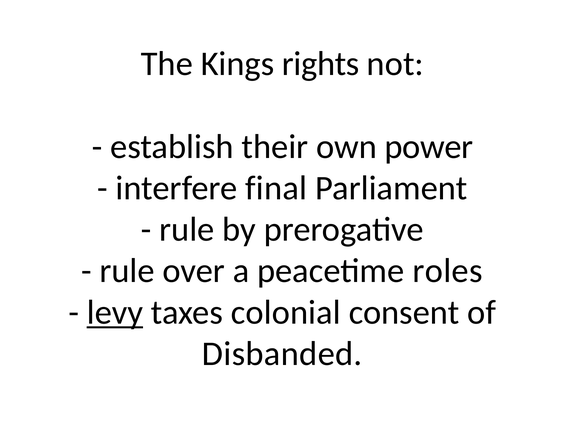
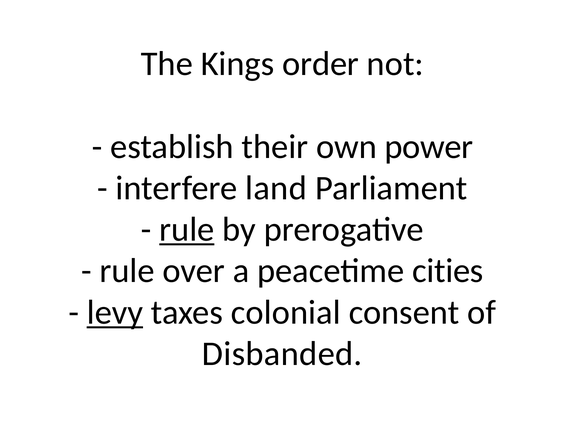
rights: rights -> order (321, 64)
final: final -> land (276, 188)
rule underline: none -> present (187, 229)
roles: roles -> cities (448, 271)
